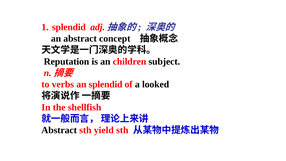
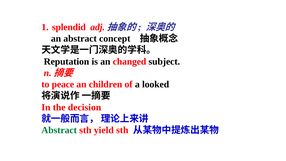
children: children -> changed (130, 61)
verbs: verbs -> peace (63, 84)
an splendid: splendid -> children (106, 84)
shellfish: shellfish -> decision (85, 107)
Abstract colour: black -> green (59, 130)
